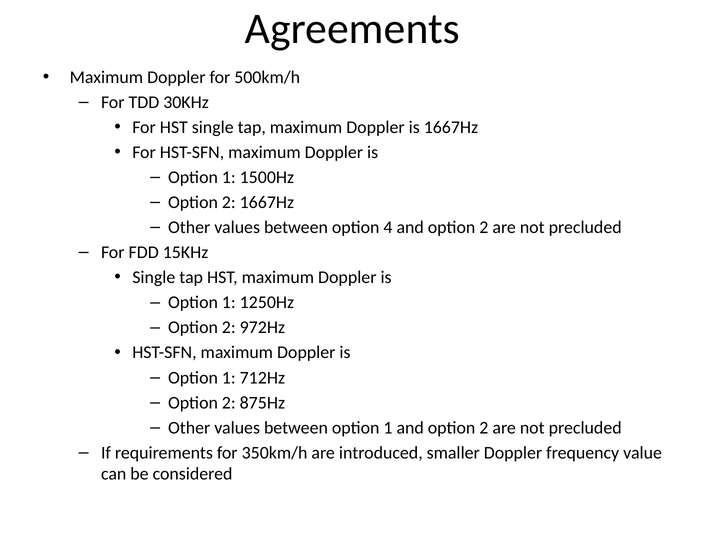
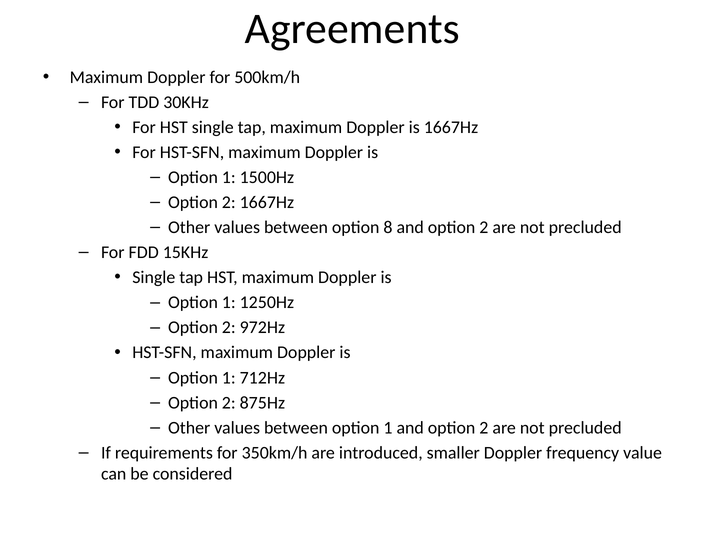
4: 4 -> 8 (388, 228)
